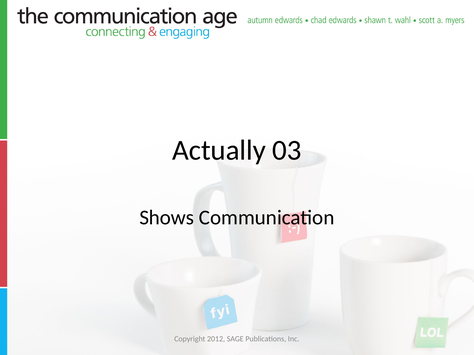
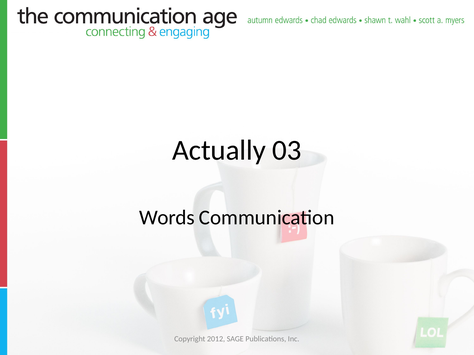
Shows: Shows -> Words (167, 218)
